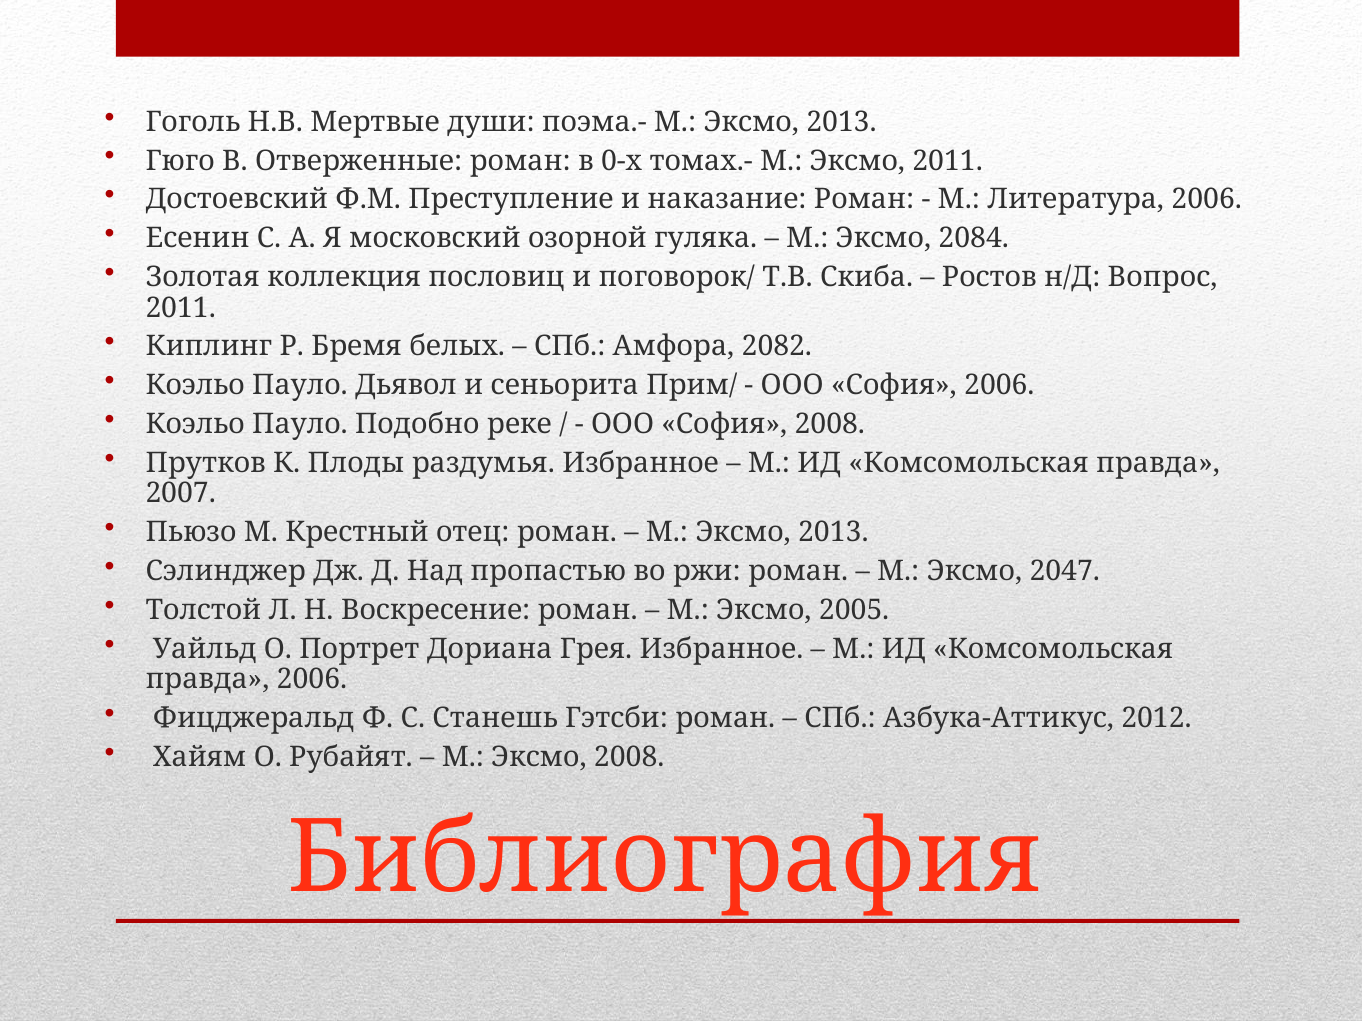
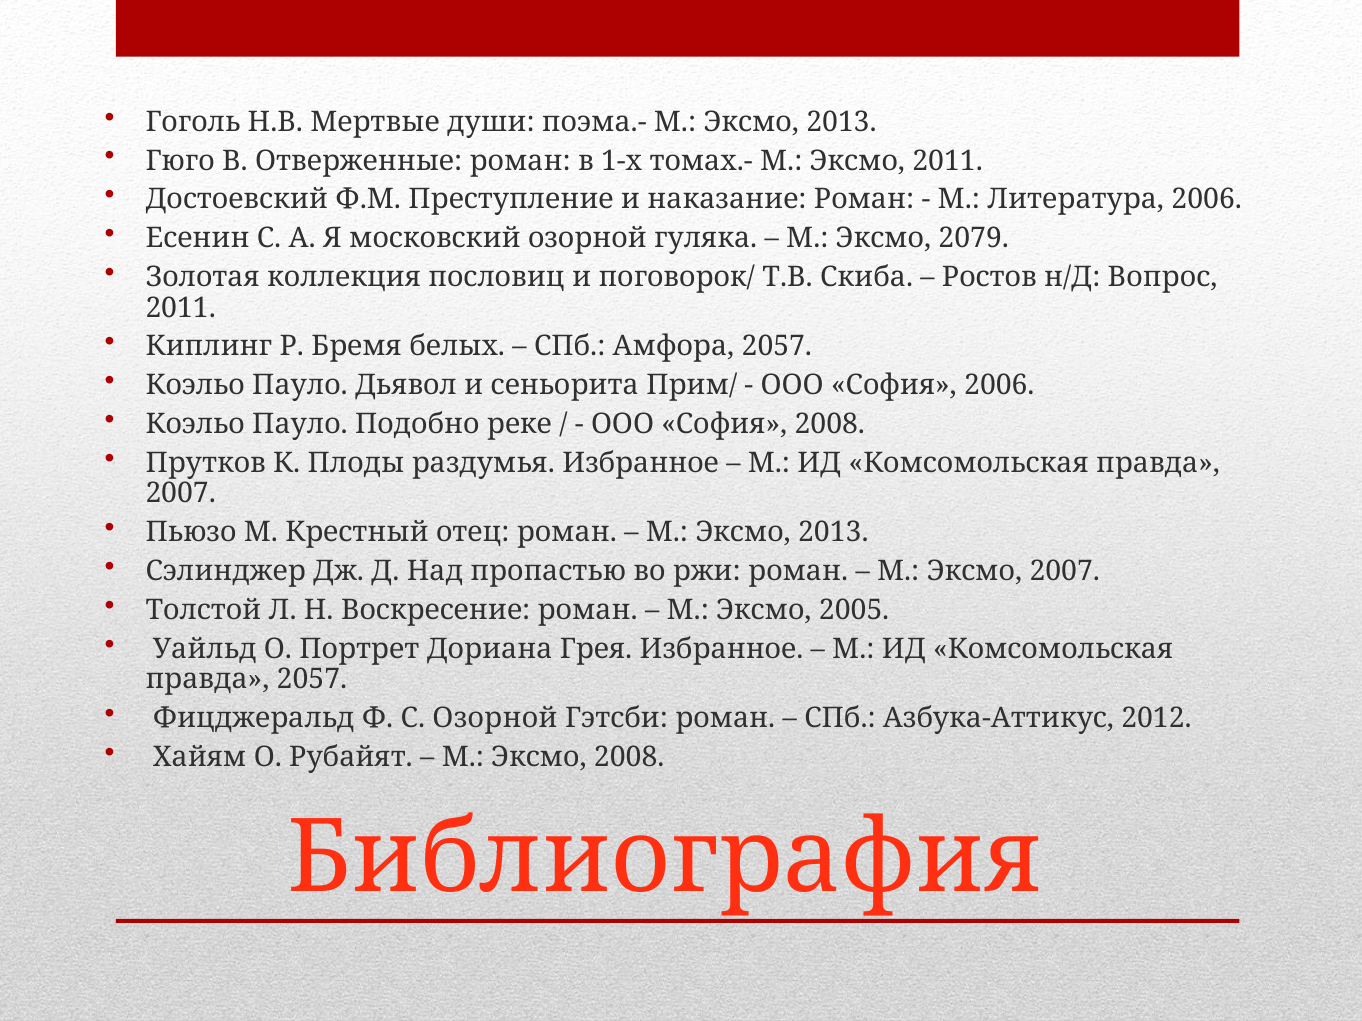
0-х: 0-х -> 1-х (622, 161)
2084: 2084 -> 2079 (974, 238)
Амфора 2082: 2082 -> 2057 (777, 347)
Эксмо 2047: 2047 -> 2007 (1065, 571)
правда 2006: 2006 -> 2057 (312, 680)
С Станешь: Станешь -> Озорной (495, 719)
